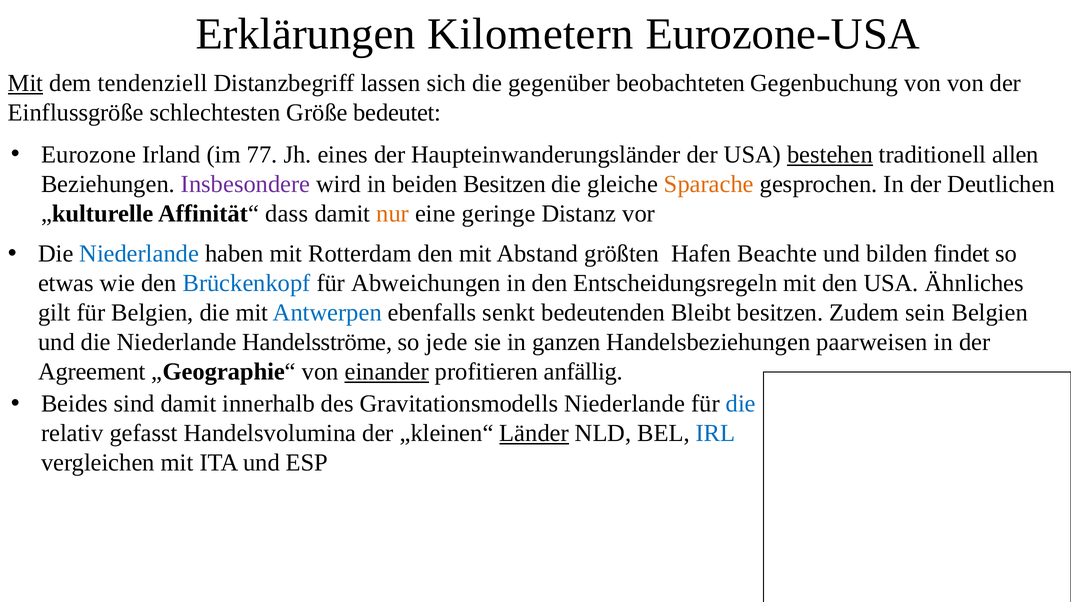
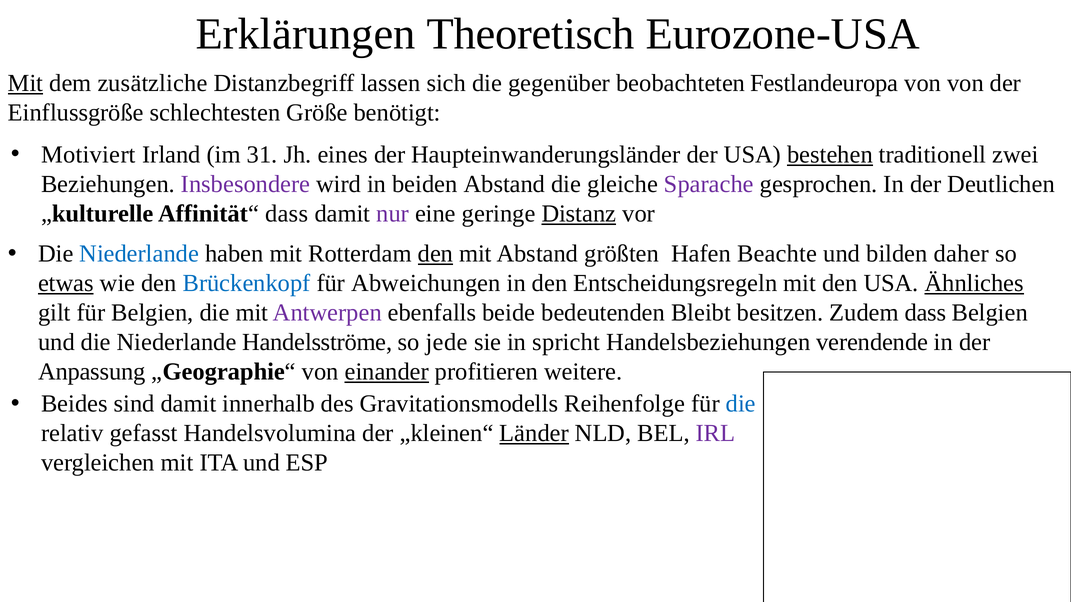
Kilometern: Kilometern -> Theoretisch (531, 34)
tendenziell: tendenziell -> zusätzliche (153, 83)
Gegenbuchung: Gegenbuchung -> Festlandeuropa (824, 83)
bedeutet: bedeutet -> benötigt (397, 113)
Eurozone: Eurozone -> Motiviert (88, 155)
77: 77 -> 31 (262, 155)
allen: allen -> zwei (1015, 155)
beiden Besitzen: Besitzen -> Abstand (504, 184)
Sparache colour: orange -> purple (709, 184)
nur colour: orange -> purple (393, 214)
Distanz underline: none -> present (579, 214)
den underline: none -> present (435, 254)
findet: findet -> daher (961, 254)
etwas underline: none -> present (66, 284)
Ähnliches underline: none -> present (974, 284)
Antwerpen colour: blue -> purple (327, 313)
senkt: senkt -> beide (509, 313)
Zudem sein: sein -> dass (925, 313)
ganzen: ganzen -> spricht (566, 342)
paarweisen: paarweisen -> verendende (872, 342)
Agreement: Agreement -> Anpassung (92, 372)
anfällig: anfällig -> weitere (583, 372)
Gravitationsmodells Niederlande: Niederlande -> Reihenfolge (625, 404)
IRL colour: blue -> purple (716, 434)
